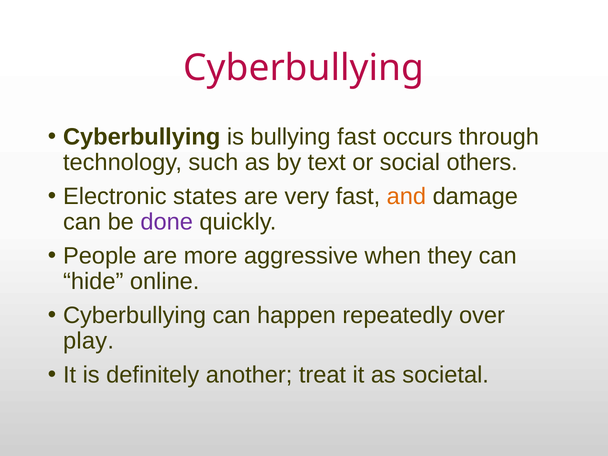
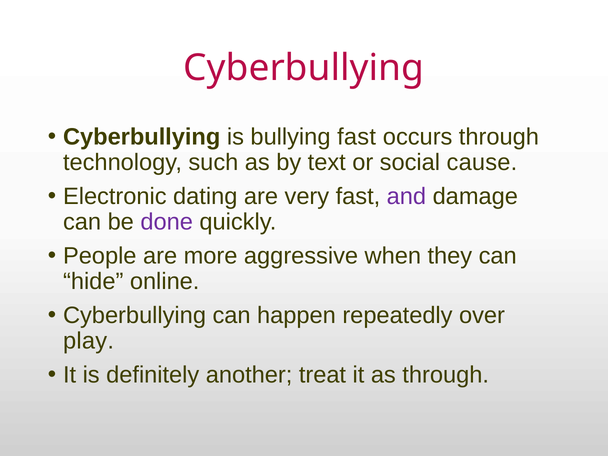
others: others -> cause (482, 163)
states: states -> dating (205, 196)
and colour: orange -> purple (406, 196)
as societal: societal -> through (446, 375)
